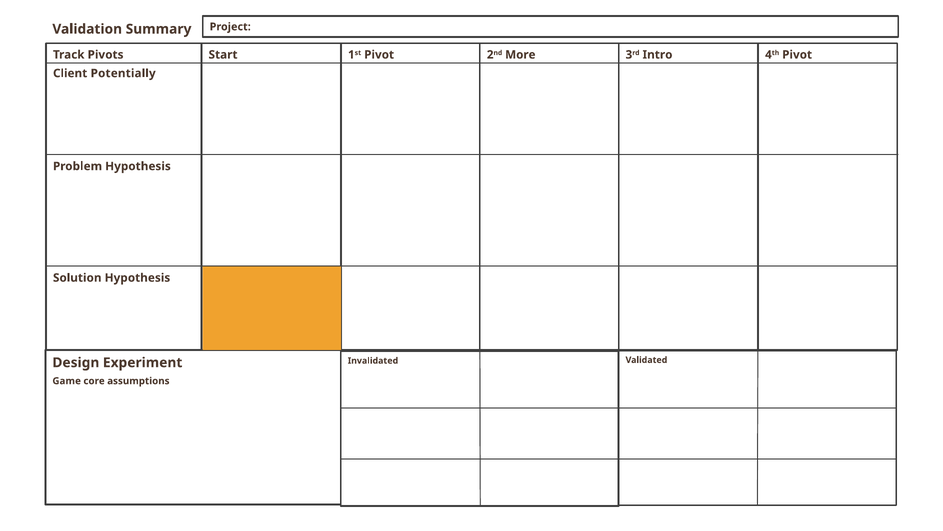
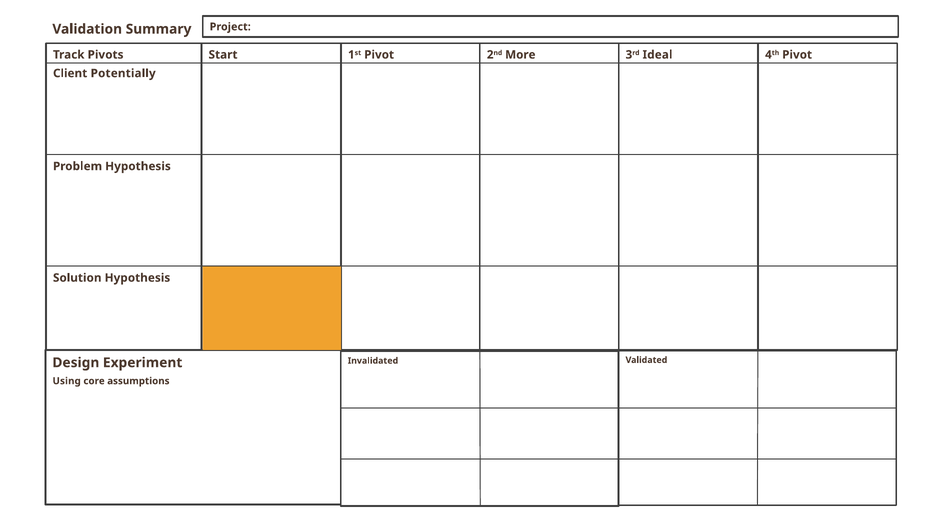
Intro: Intro -> Ideal (657, 55)
Game: Game -> Using (67, 381)
